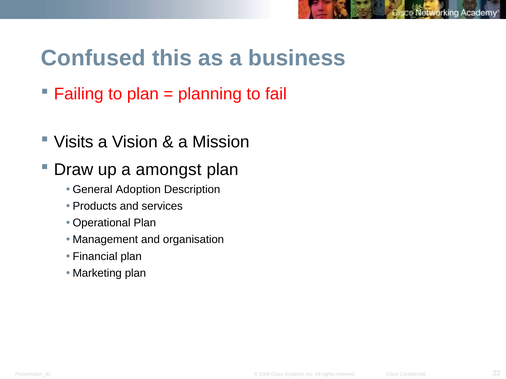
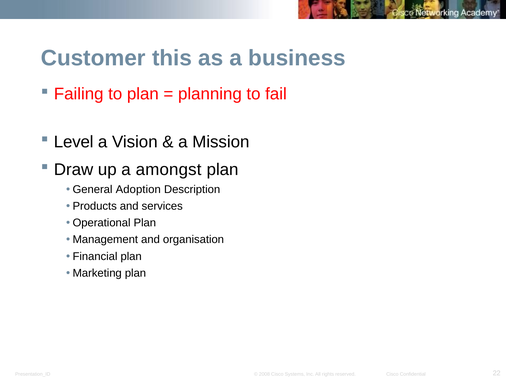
Confused: Confused -> Customer (93, 58)
Visits: Visits -> Level (74, 142)
